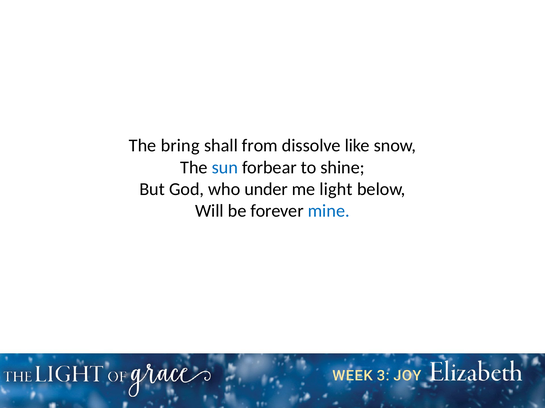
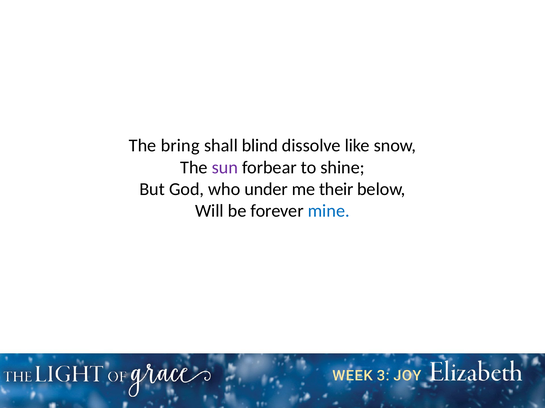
from: from -> blind (260, 146)
sun colour: blue -> purple (225, 168)
light: light -> their (336, 189)
